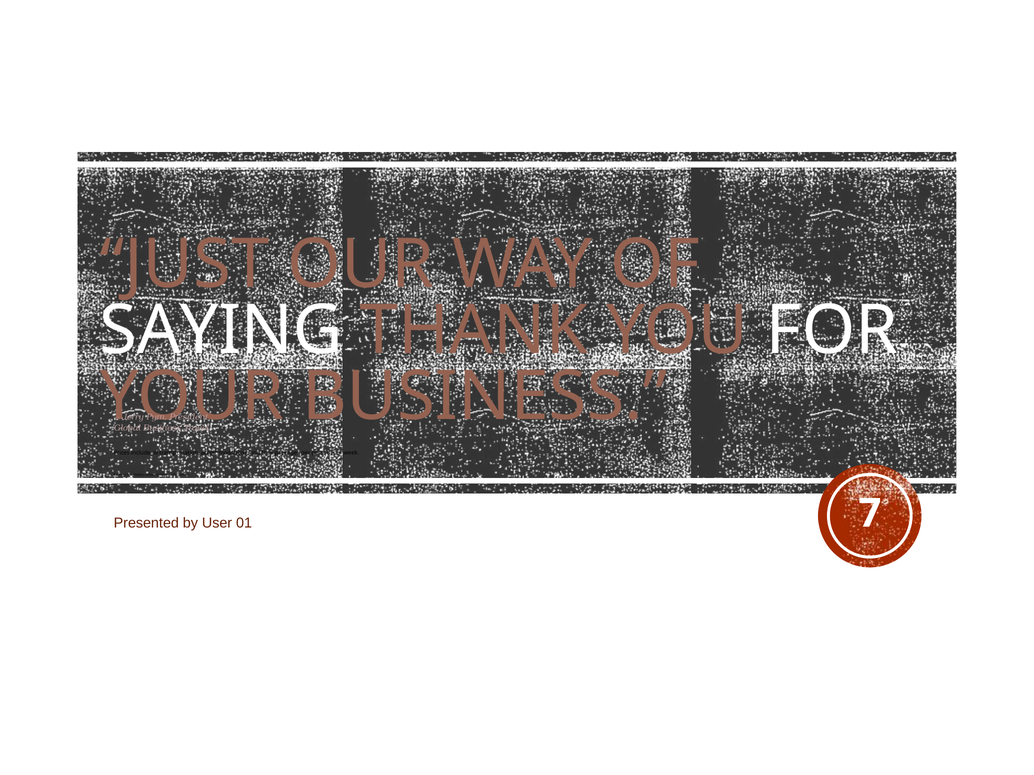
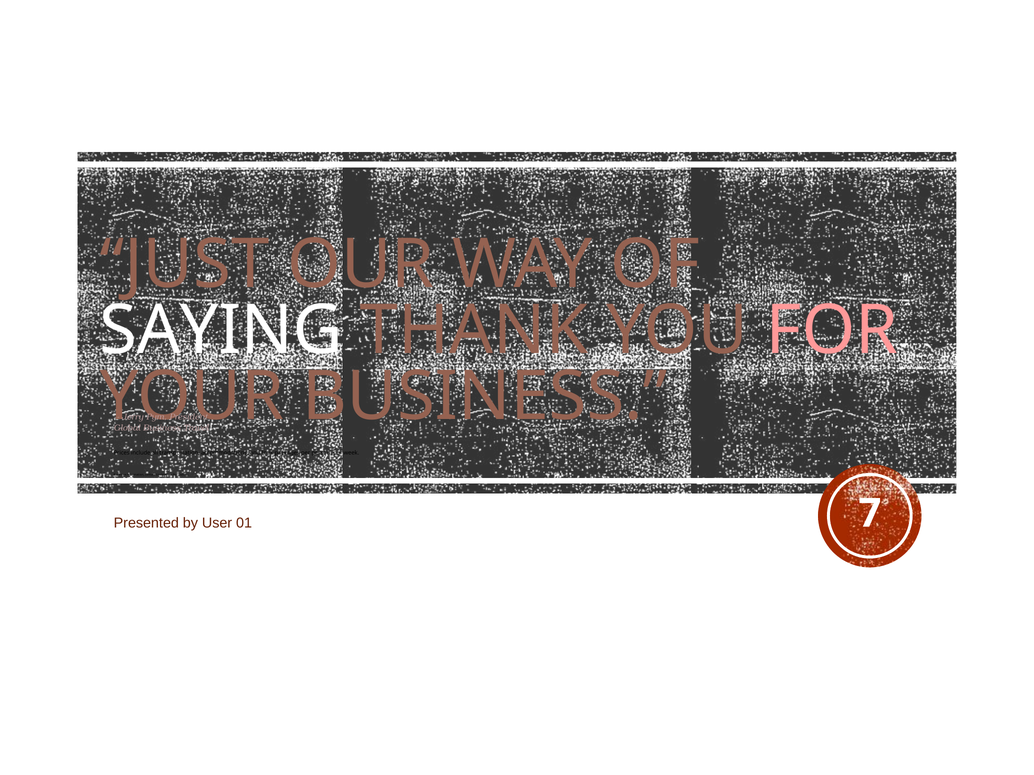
FOR colour: white -> pink (832, 331)
